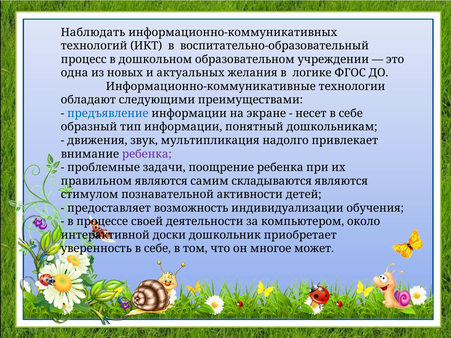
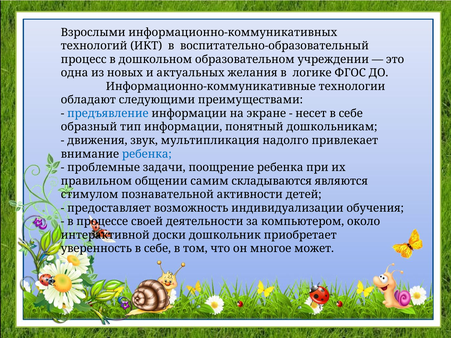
Наблюдать: Наблюдать -> Взрослыми (93, 32)
ребенка colour: purple -> blue (147, 154)
правильном являются: являются -> общении (161, 181)
